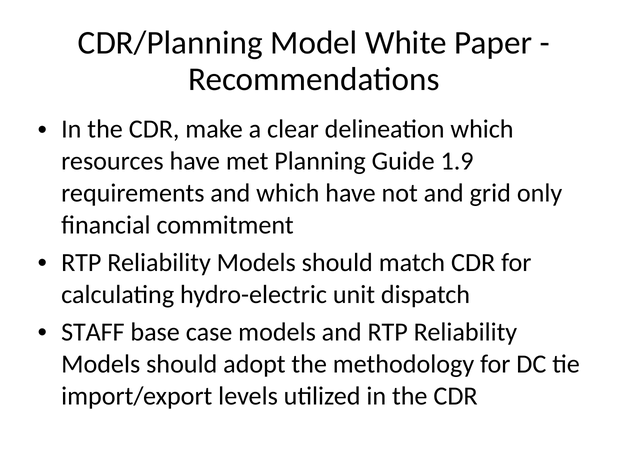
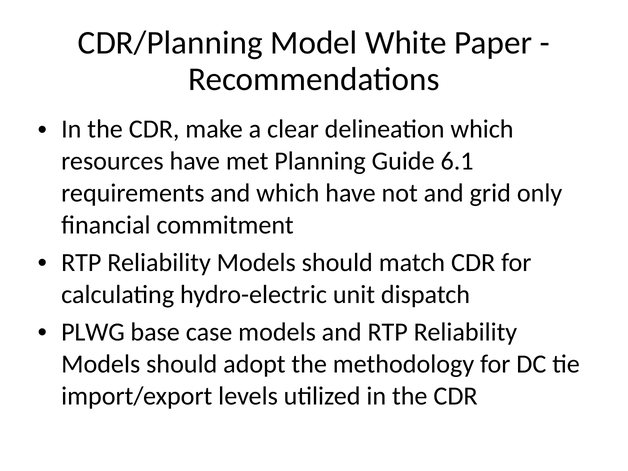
1.9: 1.9 -> 6.1 (457, 161)
STAFF: STAFF -> PLWG (93, 332)
